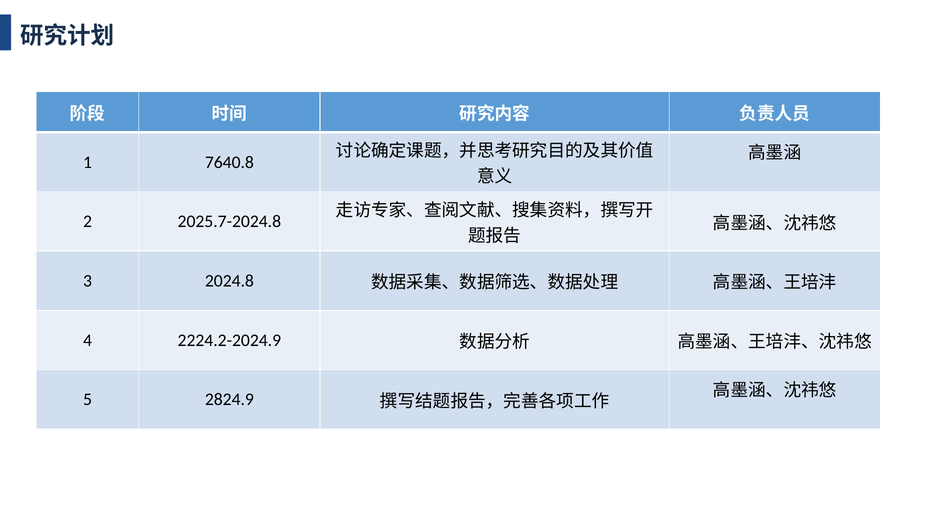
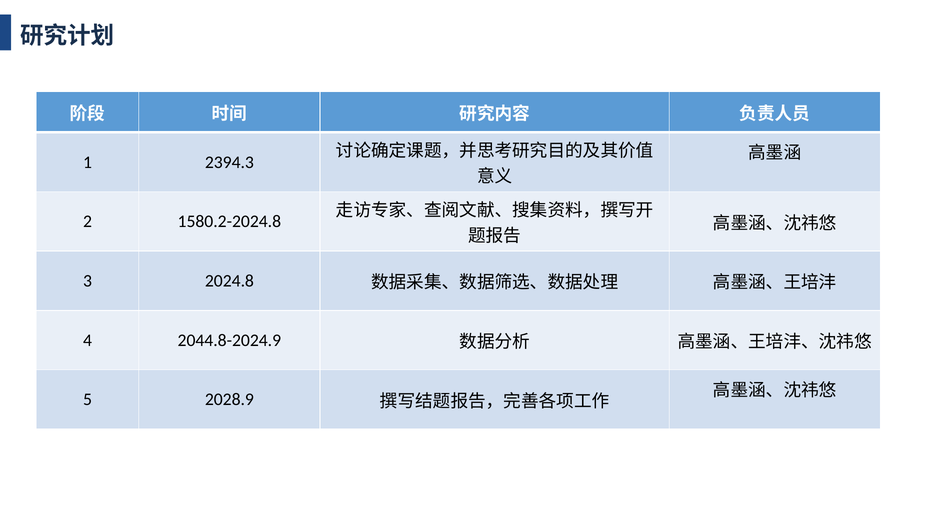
7640.8: 7640.8 -> 2394.3 (229, 162)
2025.7-2024.8: 2025.7-2024.8 -> 1580.2-2024.8 (229, 222)
2224.2-2024.9: 2224.2-2024.9 -> 2044.8-2024.9 (229, 340)
2824.9: 2824.9 -> 2028.9 (229, 400)
